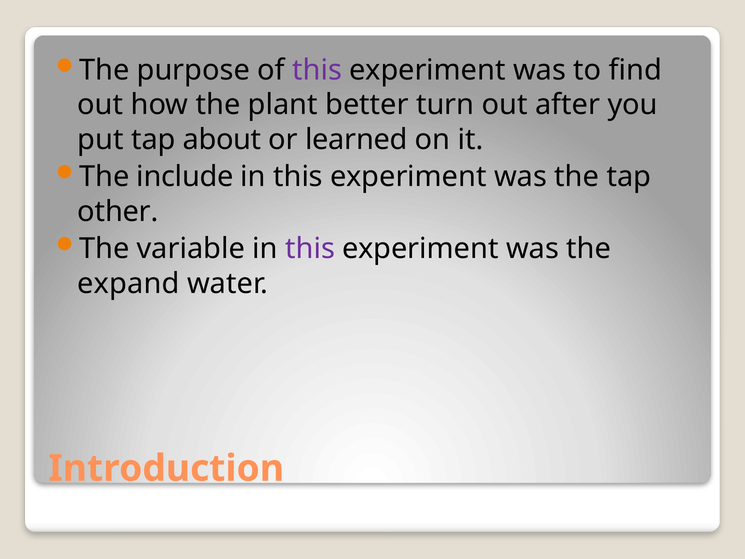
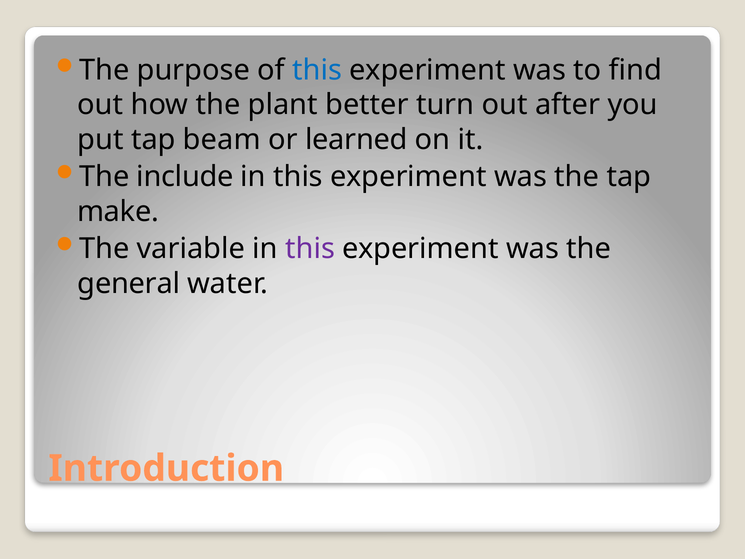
this colour: purple -> blue (317, 70)
about: about -> beam (222, 139)
other: other -> make (118, 211)
expand: expand -> general (129, 283)
